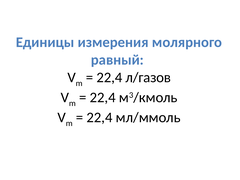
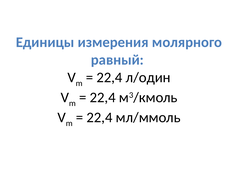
л/газов: л/газов -> л/один (148, 77)
